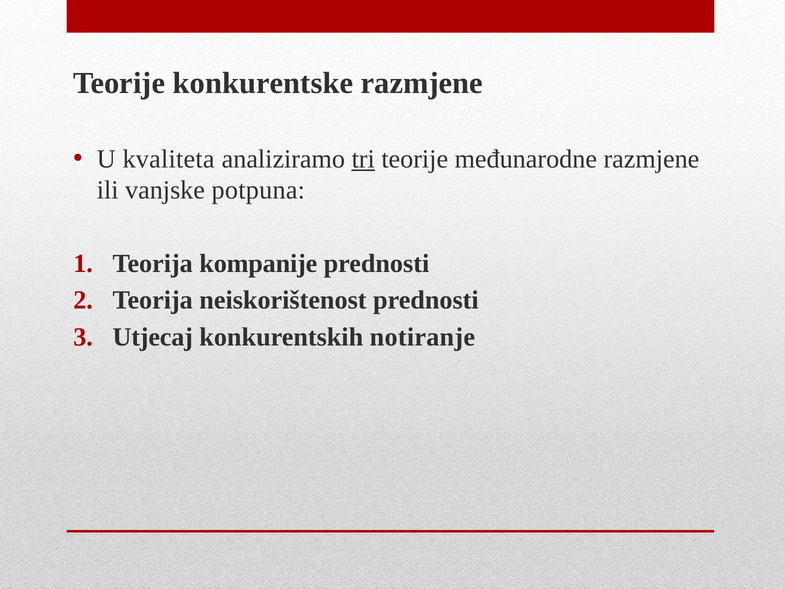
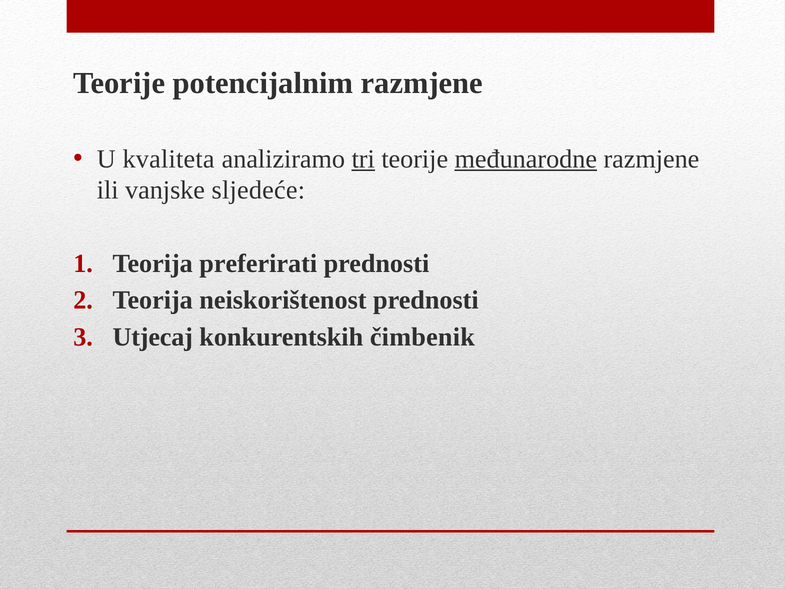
konkurentske: konkurentske -> potencijalnim (263, 83)
međunarodne underline: none -> present (526, 159)
potpuna: potpuna -> sljedeće (258, 190)
kompanije: kompanije -> preferirati (258, 263)
notiranje: notiranje -> čimbenik (422, 337)
